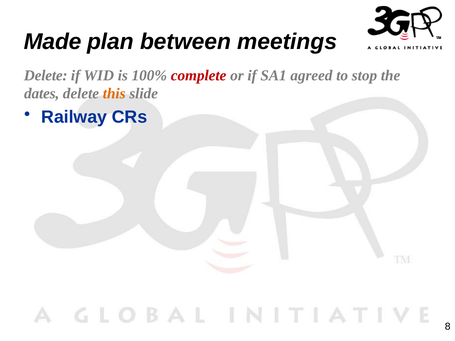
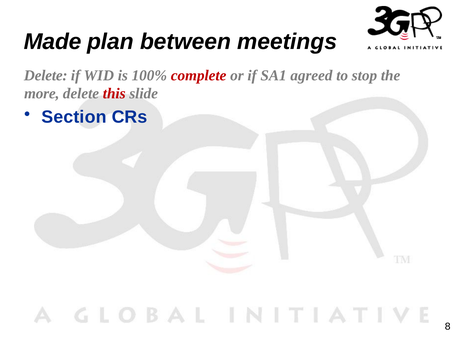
dates: dates -> more (42, 94)
this colour: orange -> red (114, 94)
Railway: Railway -> Section (74, 117)
